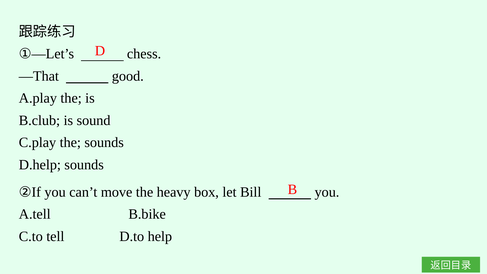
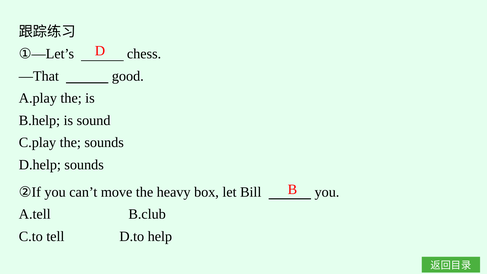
B.club: B.club -> B.help (39, 120)
B.bike: B.bike -> B.club (147, 214)
